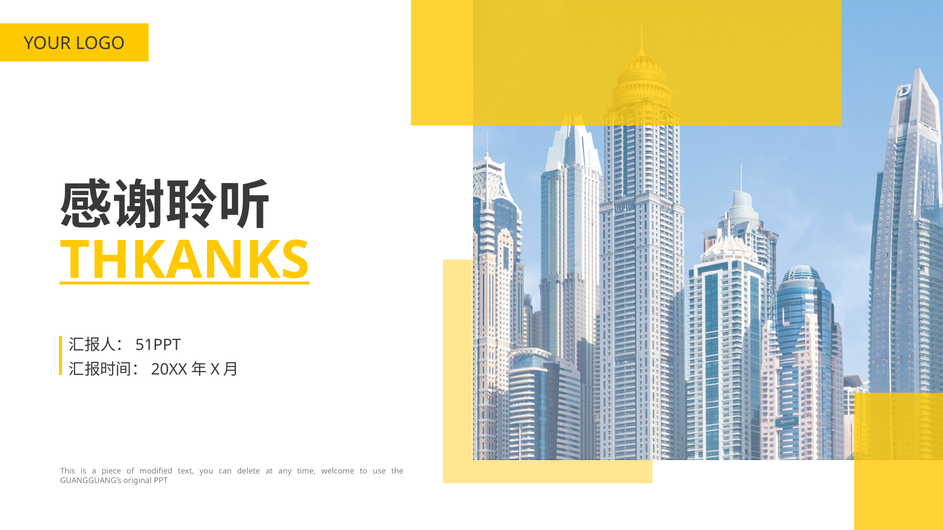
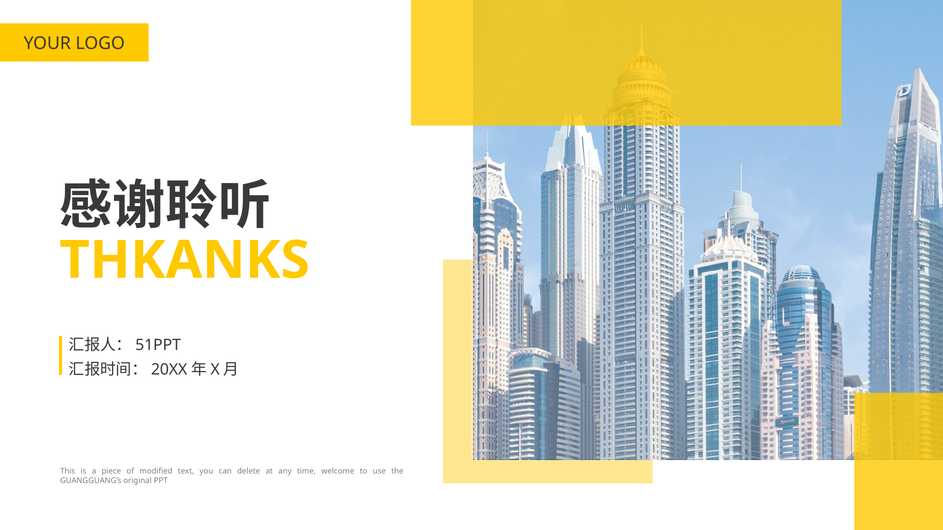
THKANKS underline: present -> none (185, 261)
